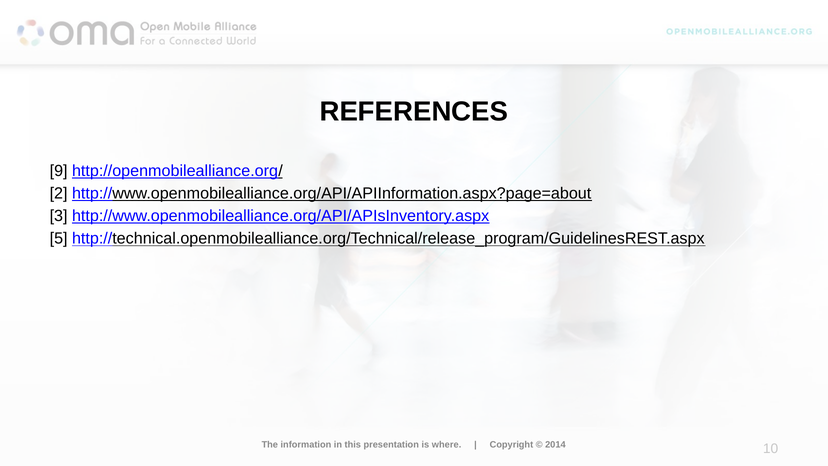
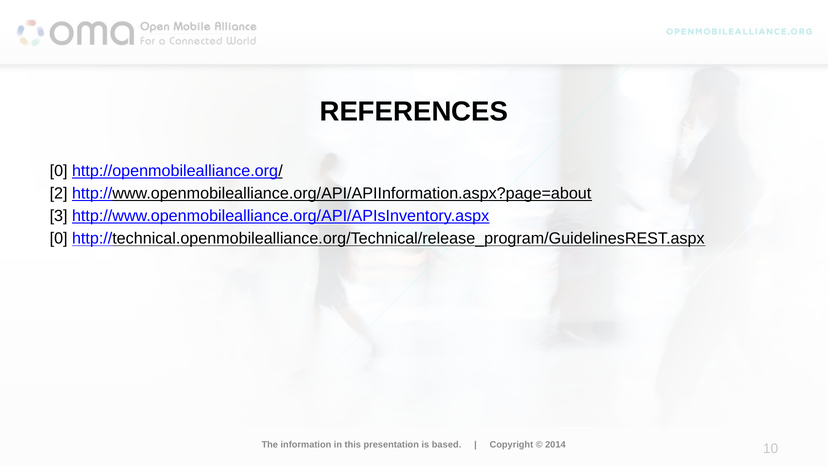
9: 9 -> 0 (59, 171)
5: 5 -> 0 (59, 238)
where: where -> based (447, 445)
